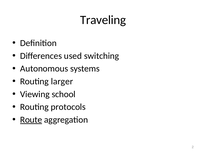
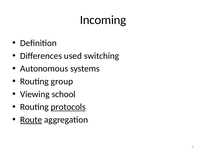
Traveling: Traveling -> Incoming (103, 20)
larger: larger -> group (62, 82)
protocols underline: none -> present (68, 107)
